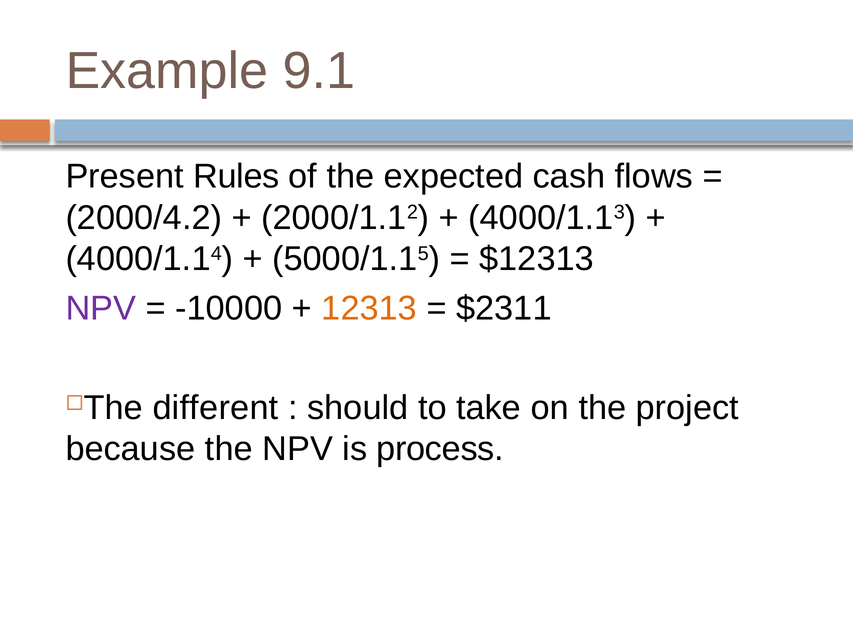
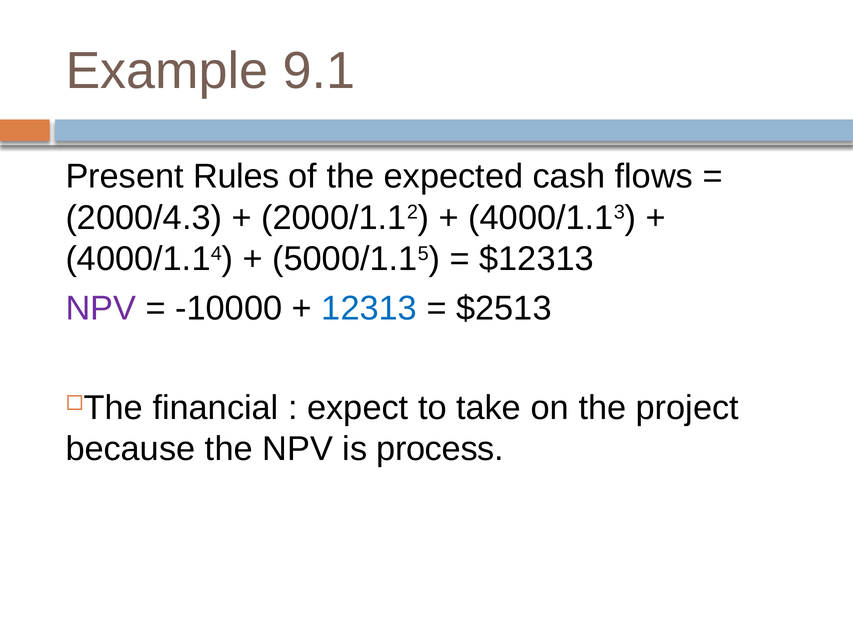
2000/4.2: 2000/4.2 -> 2000/4.3 (144, 218)
12313 colour: orange -> blue (369, 309)
$2311: $2311 -> $2513 (504, 309)
different: different -> financial (216, 408)
should: should -> expect (358, 408)
